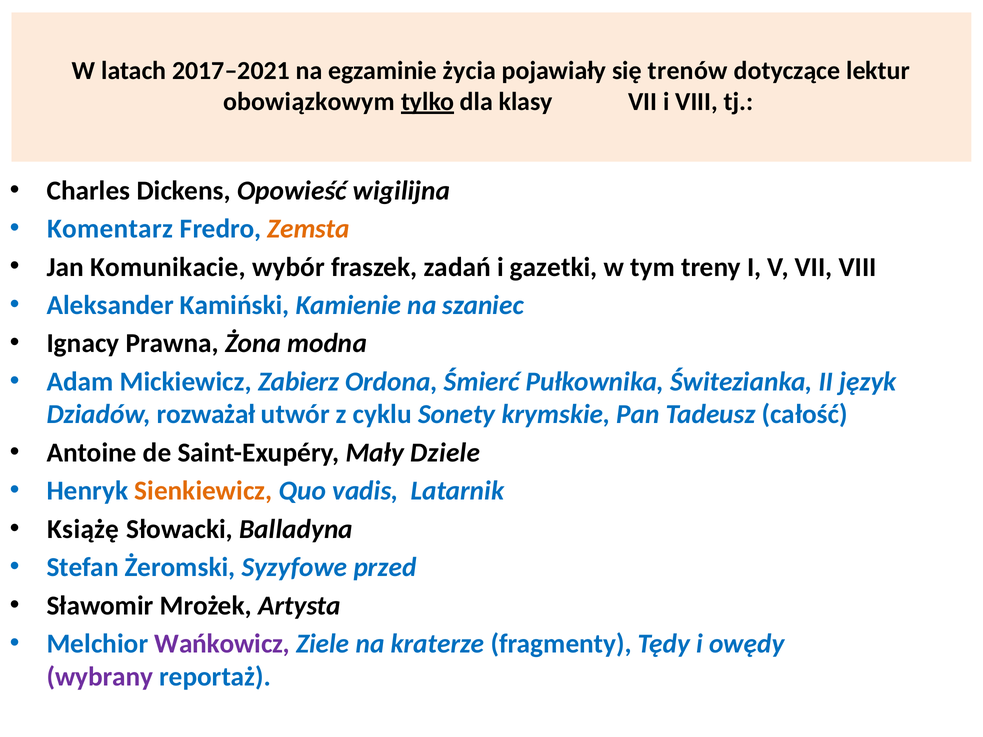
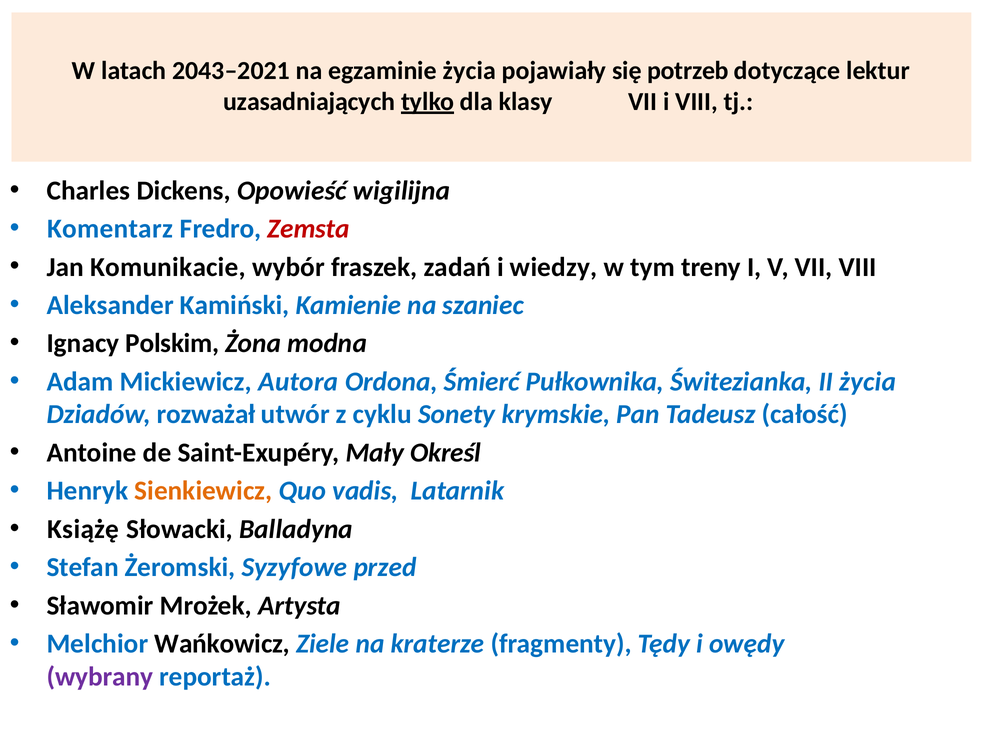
2017–2021: 2017–2021 -> 2043–2021 (231, 71)
trenów: trenów -> potrzeb (688, 71)
obowiązkowym: obowiązkowym -> uzasadniających (309, 102)
Zemsta colour: orange -> red (308, 229)
gazetki: gazetki -> wiedzy (554, 267)
Prawna: Prawna -> Polskim (172, 344)
Zabierz: Zabierz -> Autora (298, 382)
II język: język -> życia (868, 382)
Dziele: Dziele -> Określ (446, 453)
Wańkowicz colour: purple -> black (222, 644)
